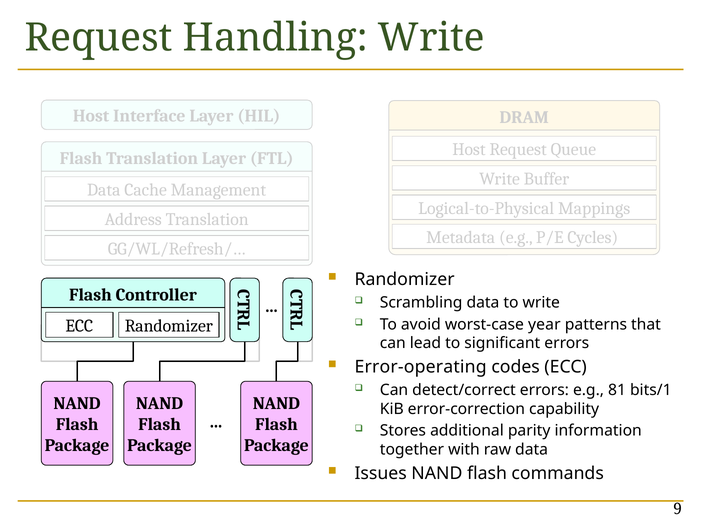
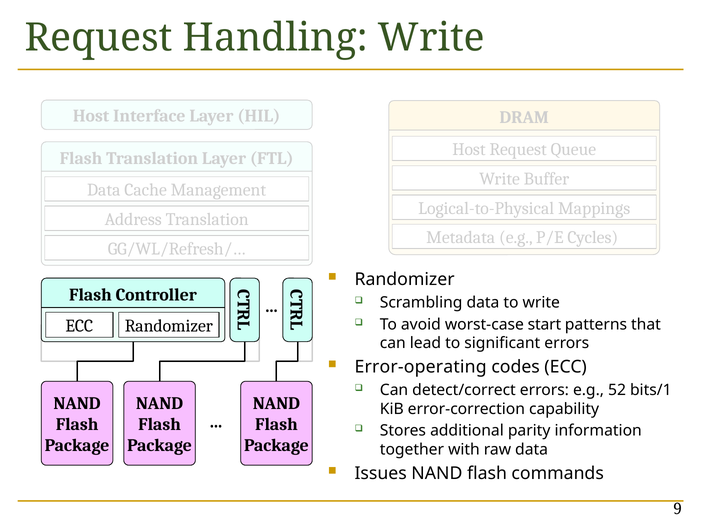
year: year -> start (544, 325)
81: 81 -> 52 (617, 390)
